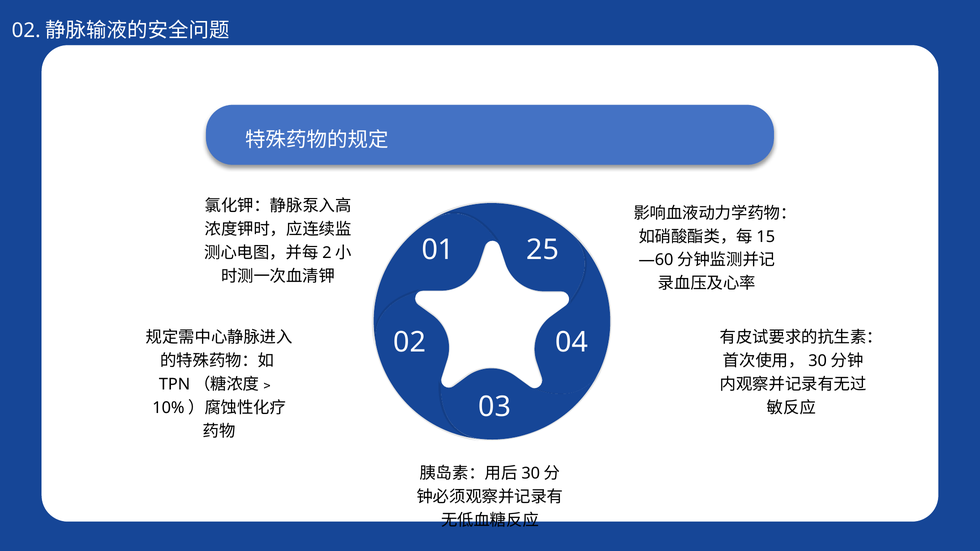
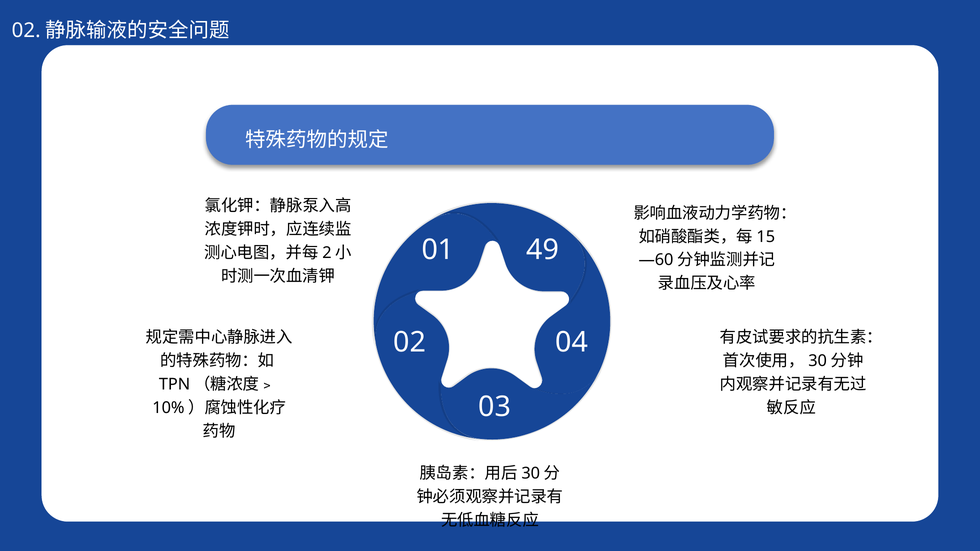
25: 25 -> 49 (543, 250)
